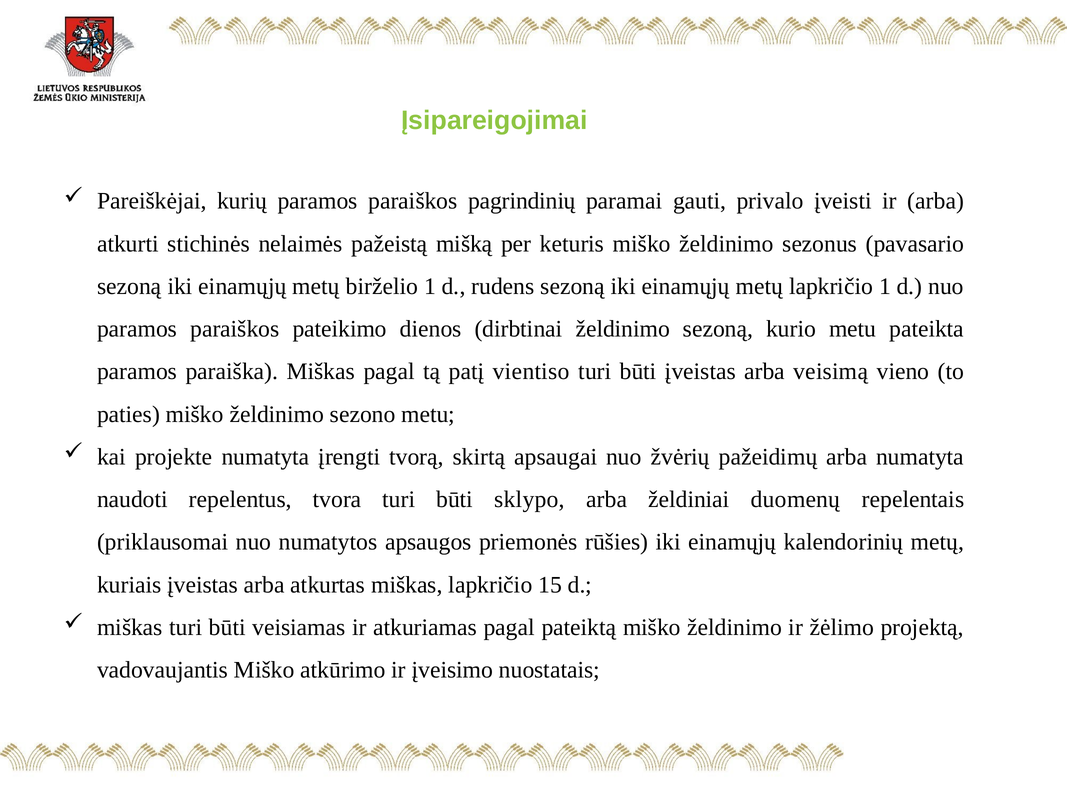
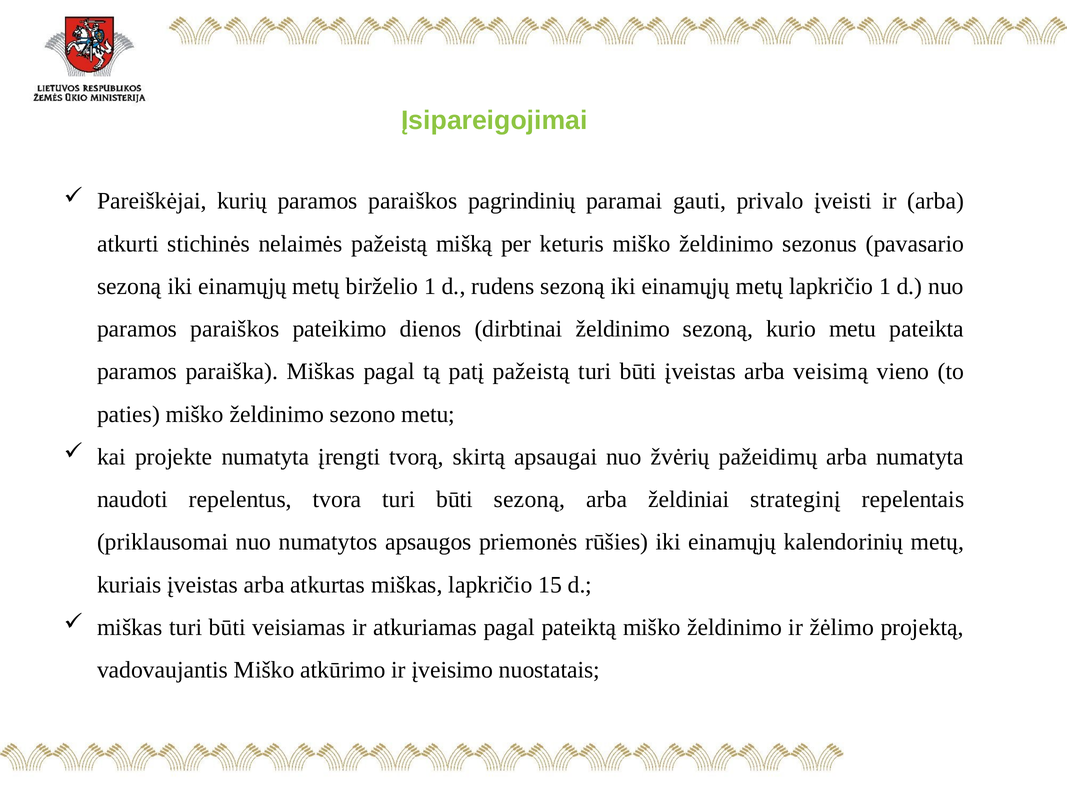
patį vientiso: vientiso -> pažeistą (531, 372)
būti sklypo: sklypo -> sezoną (530, 500)
duomenų: duomenų -> strateginį (796, 500)
